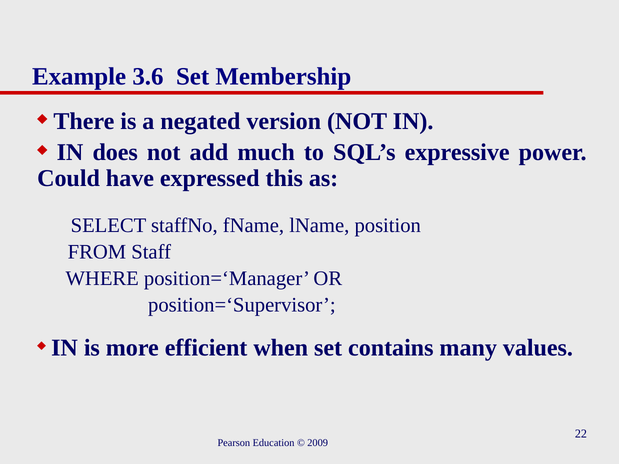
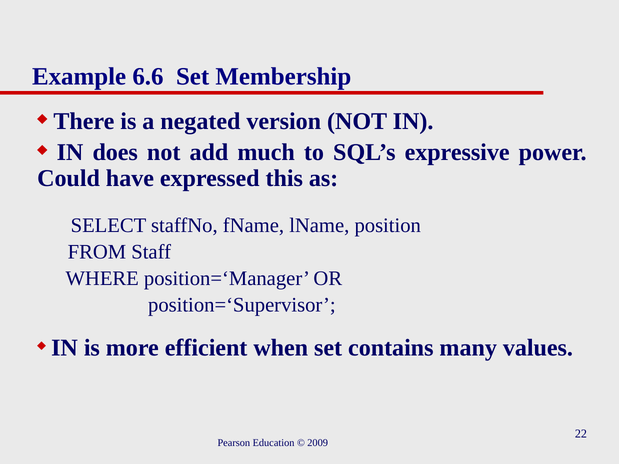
3.6: 3.6 -> 6.6 (148, 76)
